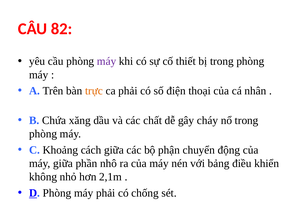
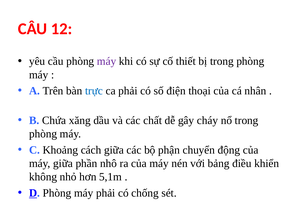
82: 82 -> 12 (62, 29)
trực colour: orange -> blue (94, 91)
2,1m: 2,1m -> 5,1m (111, 176)
